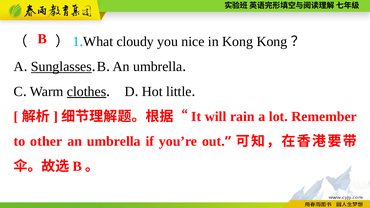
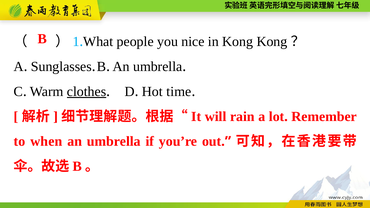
cloudy: cloudy -> people (135, 42)
Sunglasses underline: present -> none (61, 67)
little: little -> time (179, 92)
other: other -> when (46, 141)
